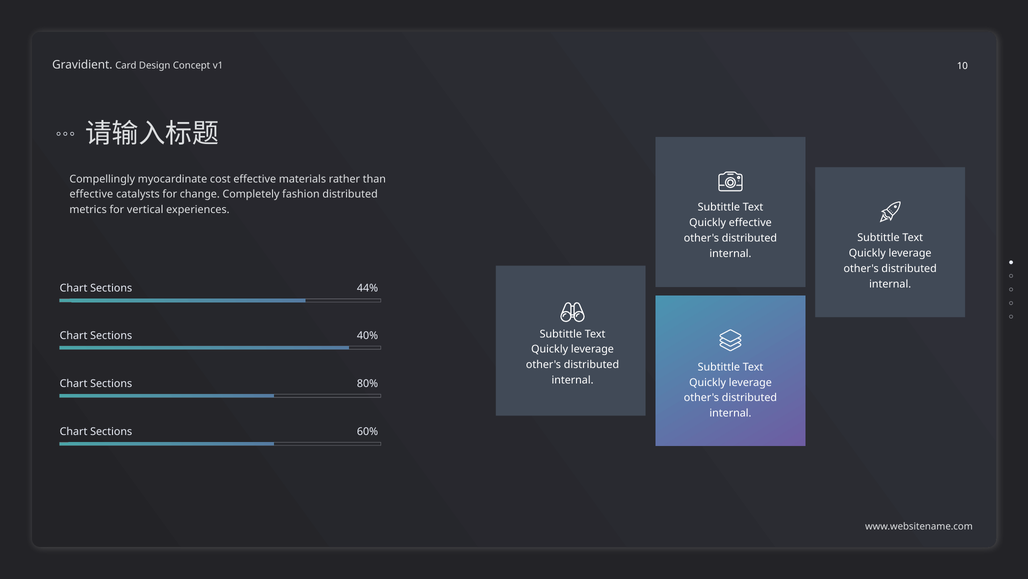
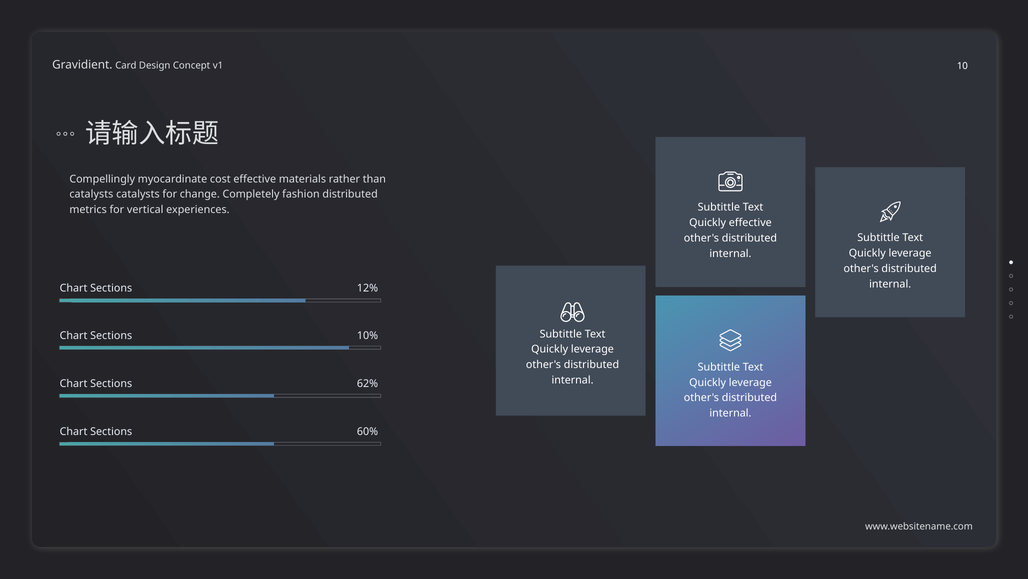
effective: effective -> catalysts (91, 194)
44%: 44% -> 12% (368, 288)
40%: 40% -> 10% (368, 335)
80%: 80% -> 62% (368, 383)
